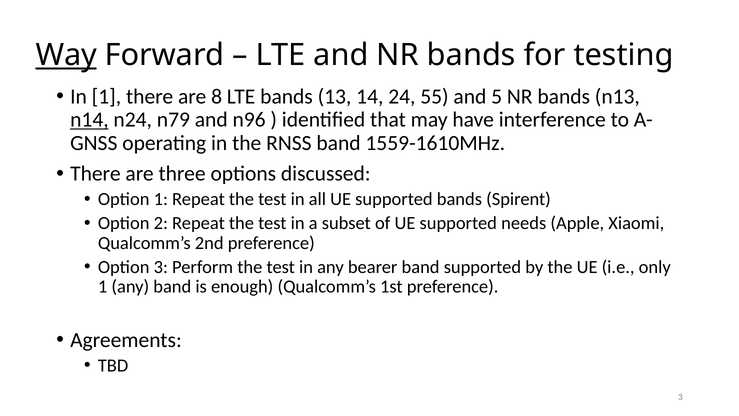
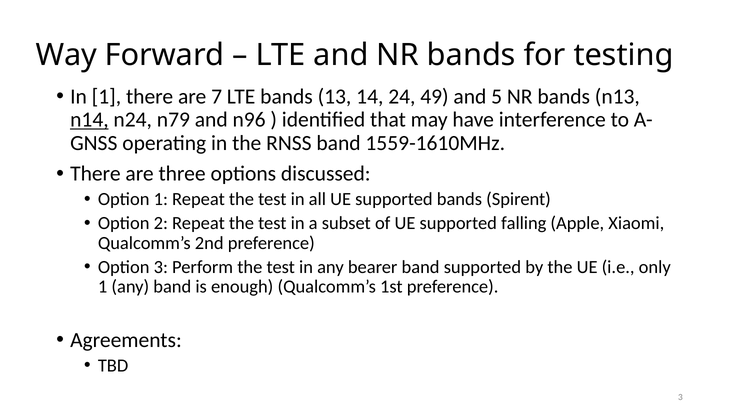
Way underline: present -> none (66, 55)
8: 8 -> 7 (217, 96)
55: 55 -> 49 (434, 96)
needs: needs -> falling (524, 223)
